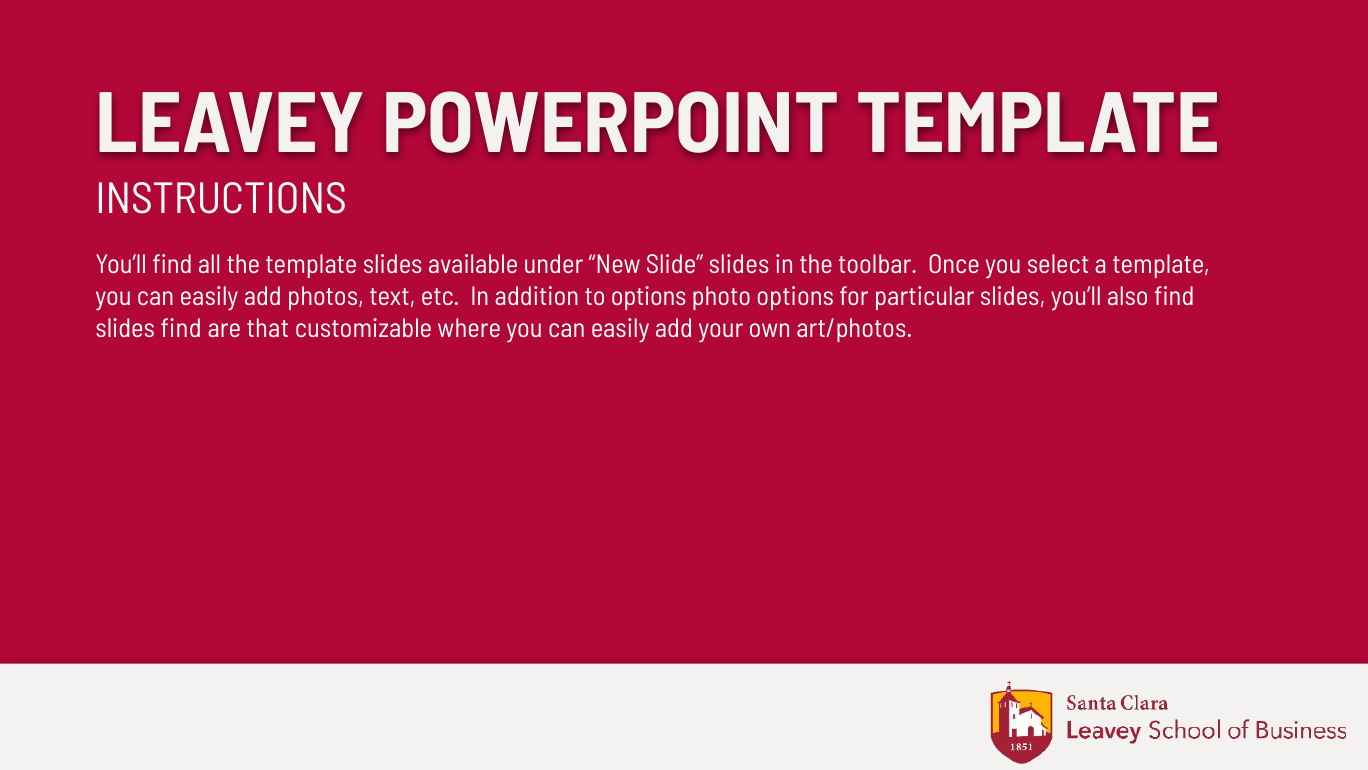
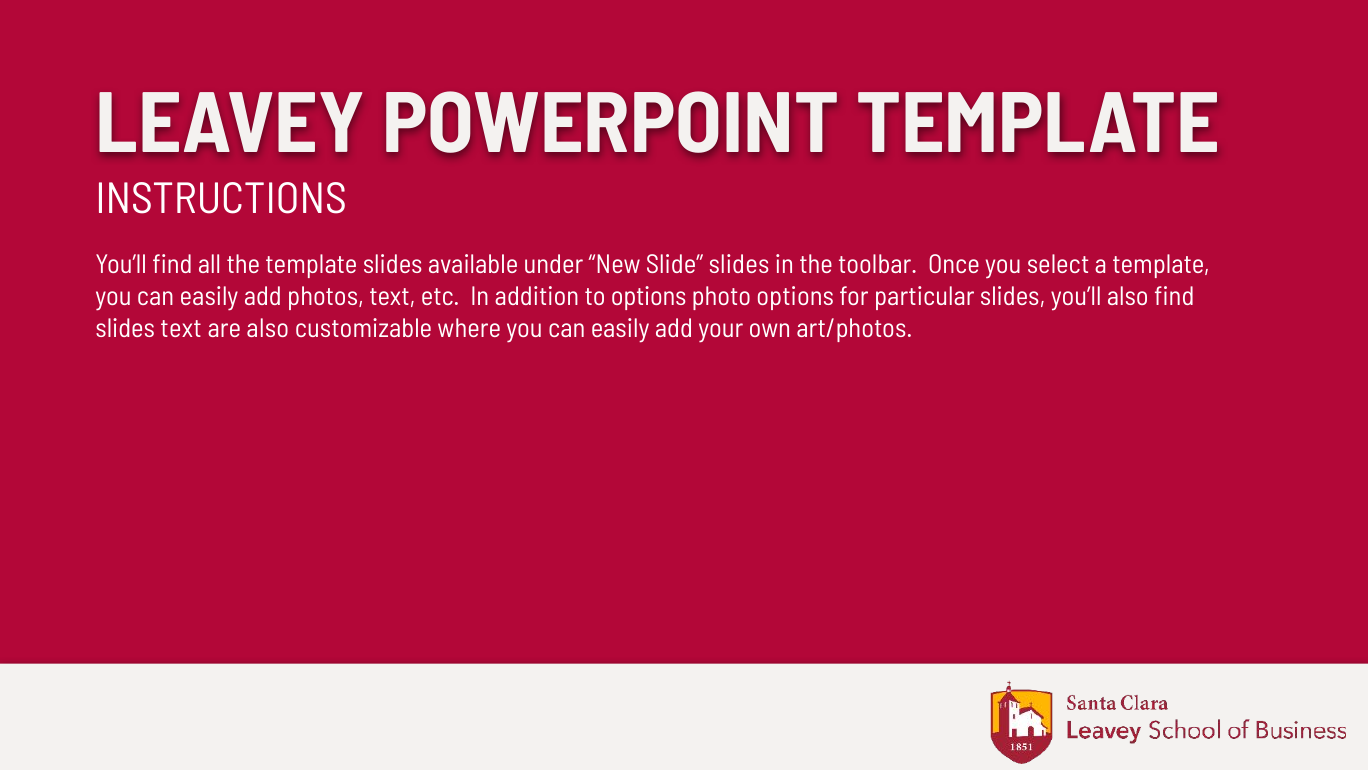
slides find: find -> text (181, 328)
are that: that -> also (268, 328)
